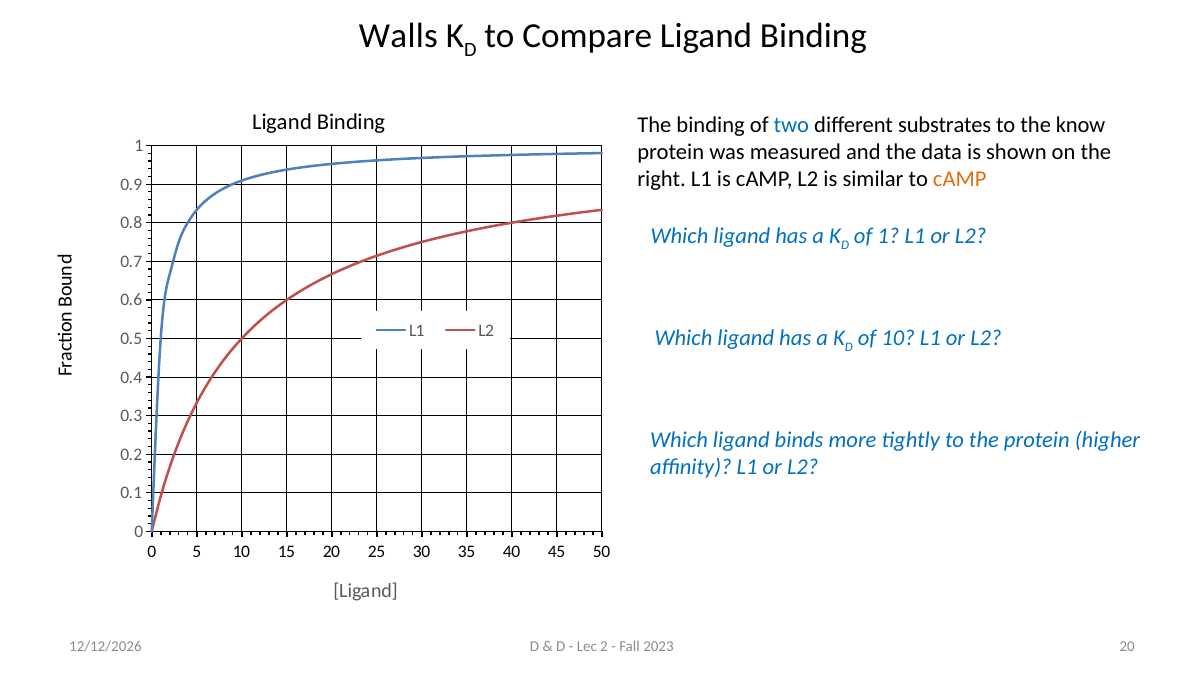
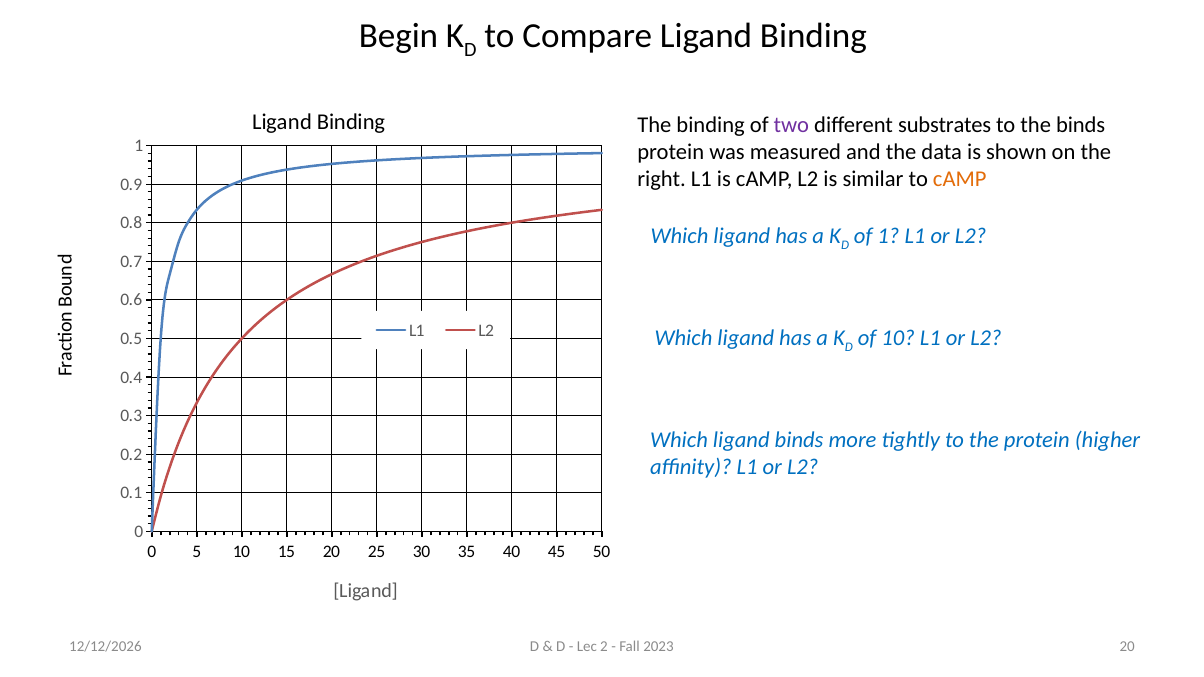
Walls: Walls -> Begin (399, 36)
two colour: blue -> purple (791, 125)
the know: know -> binds (1081, 125)
